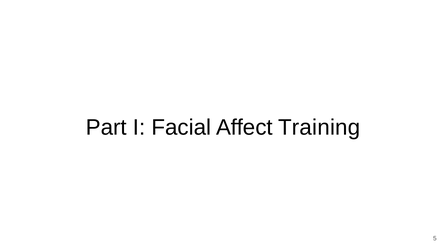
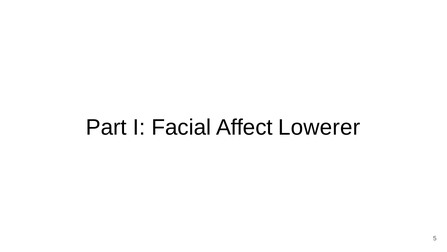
Training: Training -> Lowerer (319, 127)
